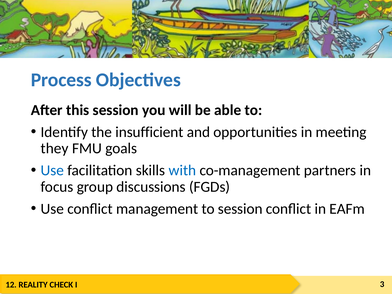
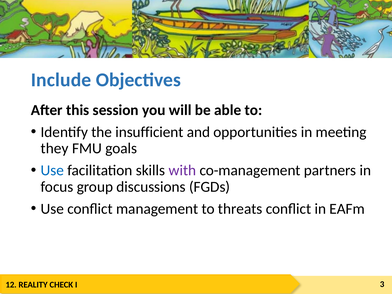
Process: Process -> Include (61, 80)
with colour: blue -> purple (182, 170)
to session: session -> threats (240, 209)
